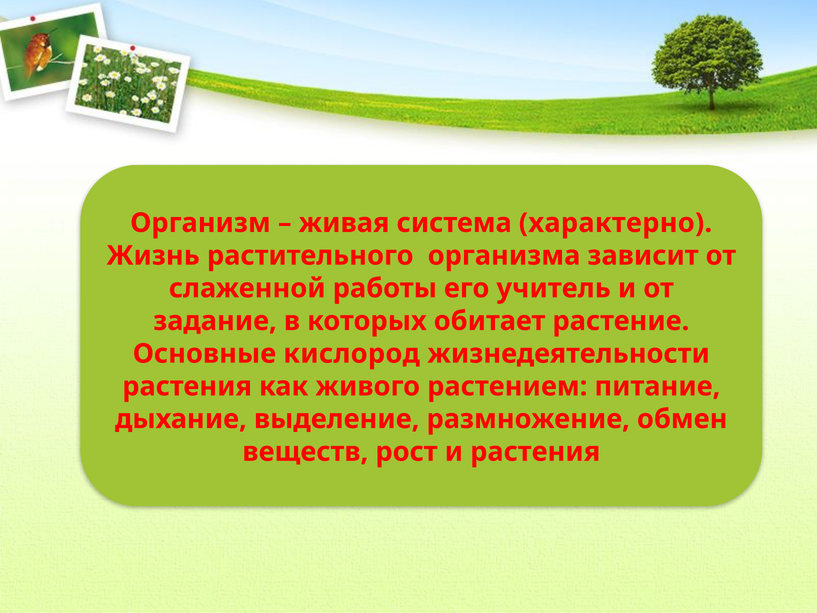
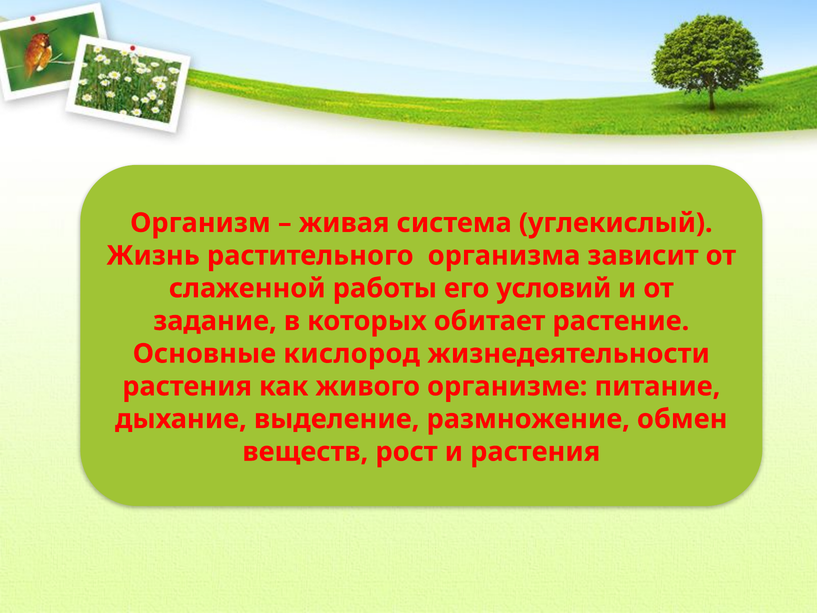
характерно: характерно -> углекислый (616, 223)
учитель: учитель -> условий (554, 288)
растением: растением -> организме (507, 386)
